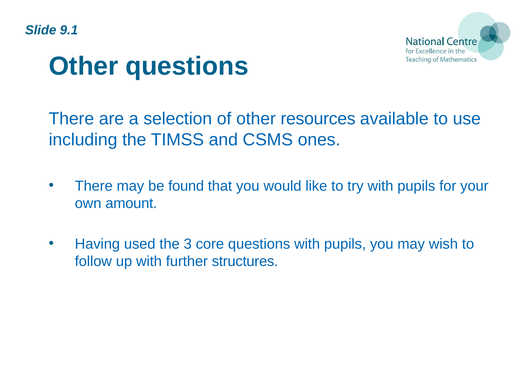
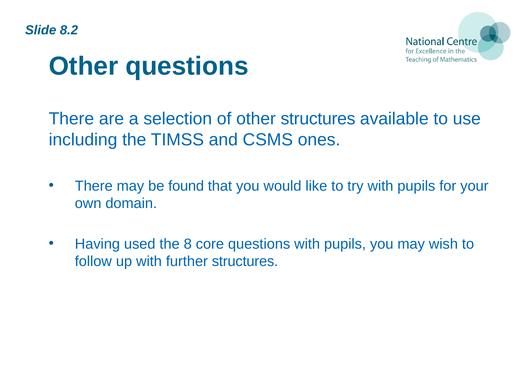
9.1: 9.1 -> 8.2 (69, 30)
other resources: resources -> structures (318, 119)
amount: amount -> domain (131, 203)
3: 3 -> 8 (188, 244)
